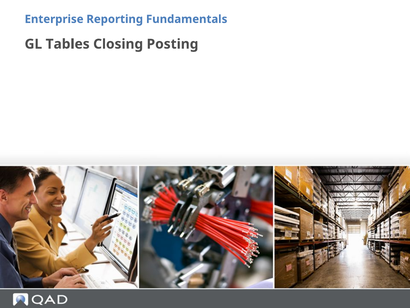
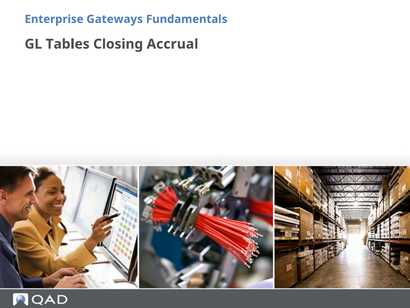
Reporting: Reporting -> Gateways (115, 19)
Posting: Posting -> Accrual (172, 44)
